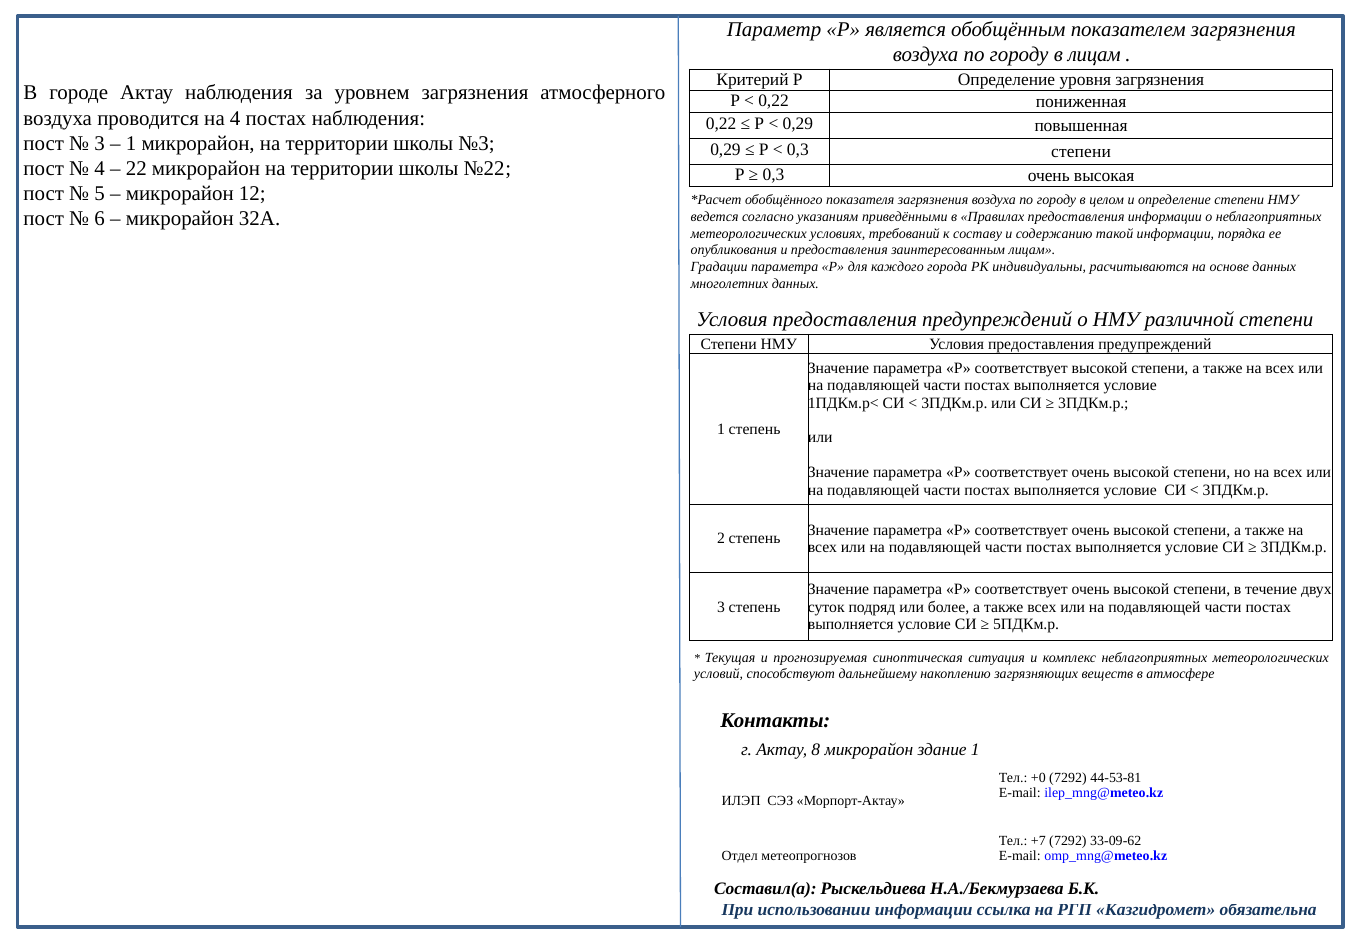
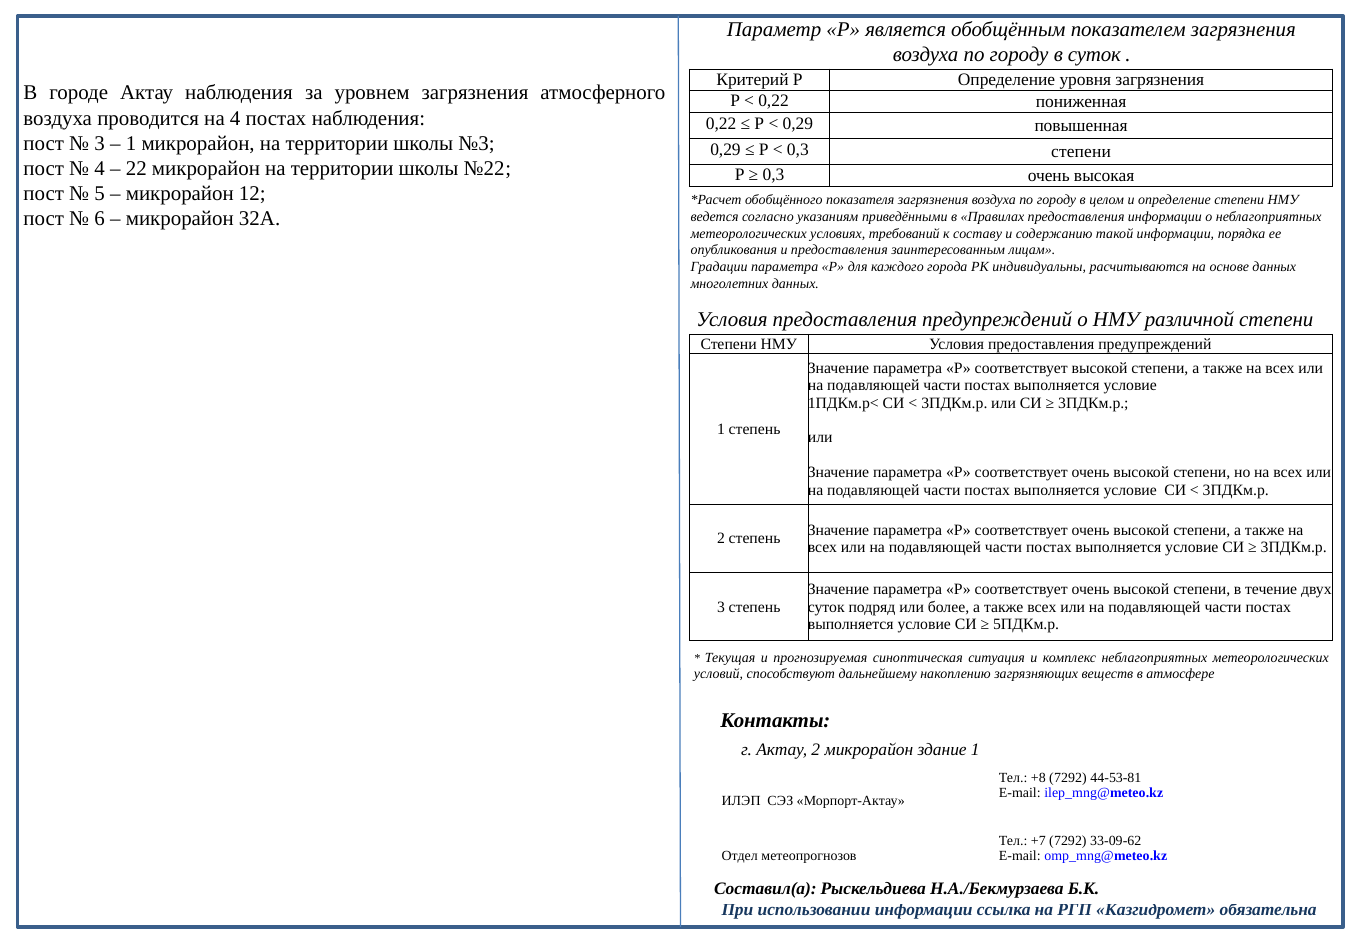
в лицам: лицам -> суток (1094, 55)
Актау 8: 8 -> 2 (816, 749)
+0: +0 -> +8 (1038, 777)
